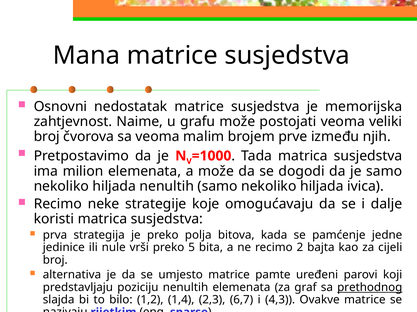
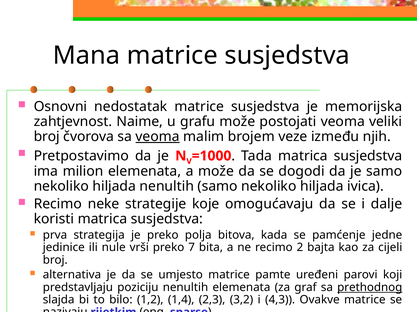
veoma underline: none -> present (158, 137)
prve: prve -> veze (293, 137)
5: 5 -> 7 (192, 248)
6,7: 6,7 -> 3,2 (242, 300)
